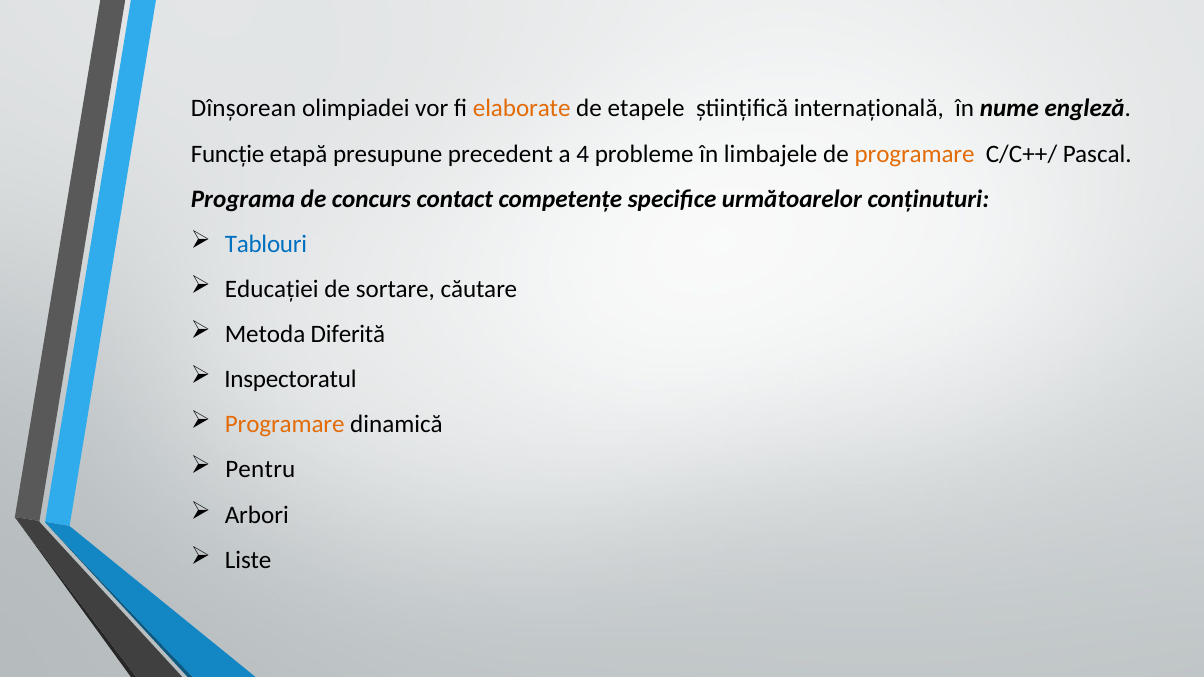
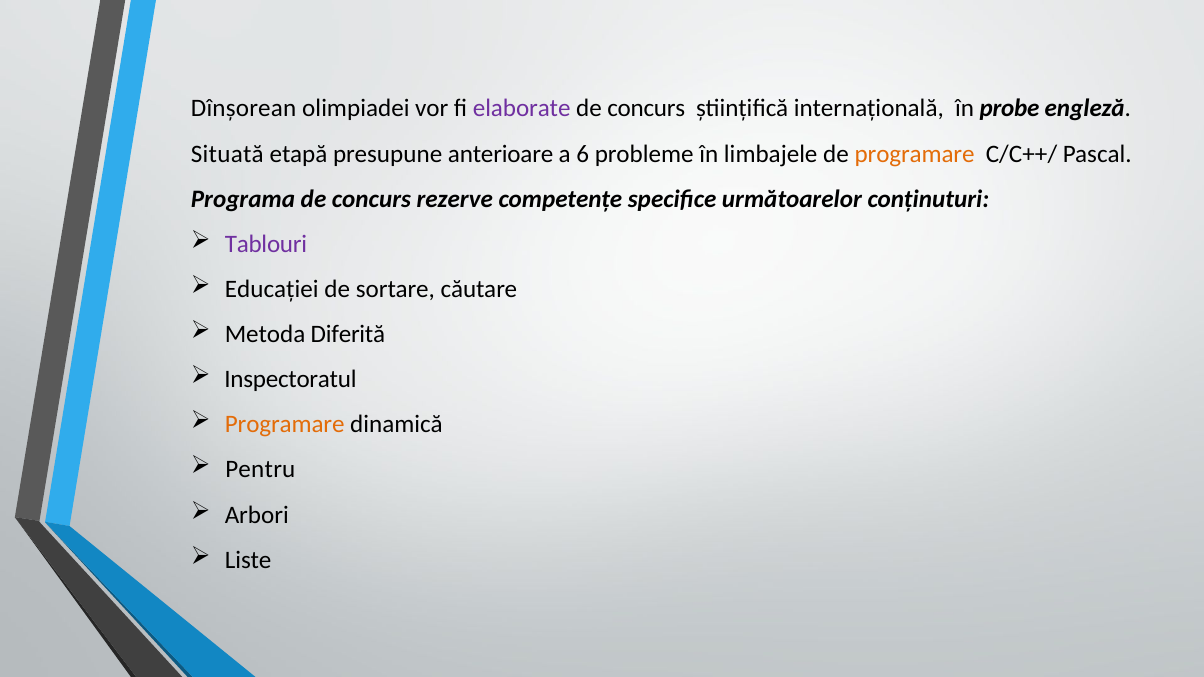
elaborate colour: orange -> purple (522, 109)
etapele: etapele -> concurs (646, 109)
nume: nume -> probe (1010, 109)
Funcție: Funcție -> Situată (227, 154)
precedent: precedent -> anterioare (501, 154)
4: 4 -> 6 (583, 154)
contact: contact -> rezerve (455, 199)
Tablouri colour: blue -> purple (266, 244)
